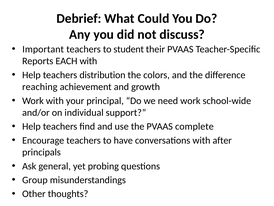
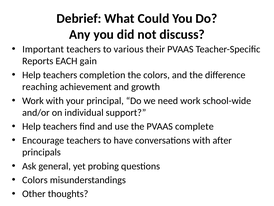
student: student -> various (129, 49)
EACH with: with -> gain (88, 61)
distribution: distribution -> completion (102, 75)
Group: Group -> Colors (35, 180)
